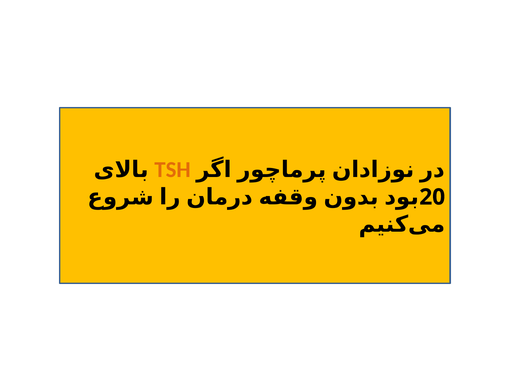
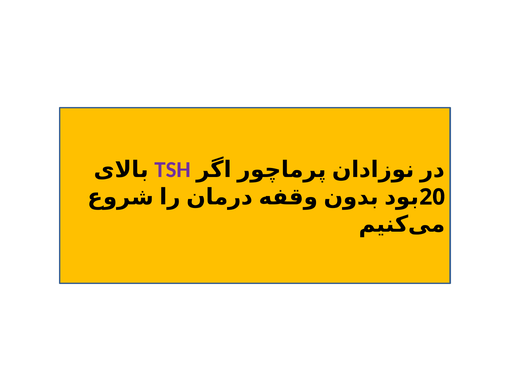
TSH colour: orange -> purple (173, 170)
